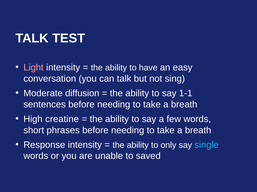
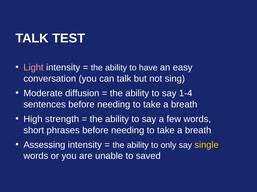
1-1: 1-1 -> 1-4 (186, 94)
creatine: creatine -> strength (62, 119)
Response: Response -> Assessing (44, 145)
single colour: light blue -> yellow (207, 145)
